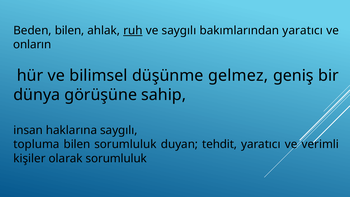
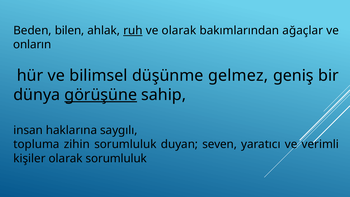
ve saygılı: saygılı -> olarak (179, 31)
bakımlarından yaratıcı: yaratıcı -> ağaçlar (303, 31)
görüşüne underline: none -> present (101, 95)
topluma bilen: bilen -> zihin (77, 144)
tehdit: tehdit -> seven (220, 144)
